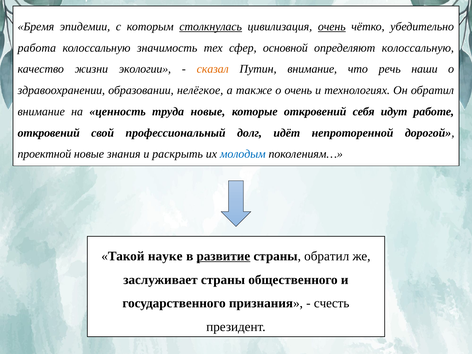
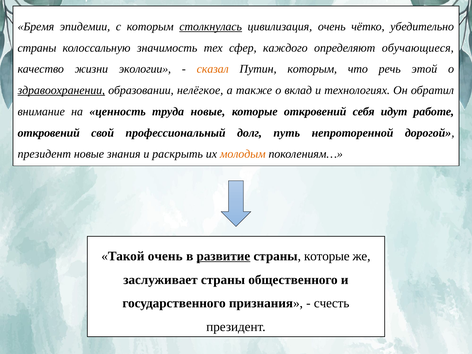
очень underline: present -> none (332, 27)
работа: работа -> страны (37, 48)
основной: основной -> каждого (285, 48)
определяют колоссальную: колоссальную -> обучающиеся (418, 48)
Путин внимание: внимание -> которым (312, 69)
наши: наши -> этой (424, 69)
здравоохранении underline: none -> present (61, 90)
о очень: очень -> вклад (298, 90)
идёт: идёт -> путь (287, 133)
проектной: проектной -> президент (44, 154)
молодым colour: blue -> orange (243, 154)
Такой науке: науке -> очень (165, 256)
страны обратил: обратил -> которые (327, 256)
